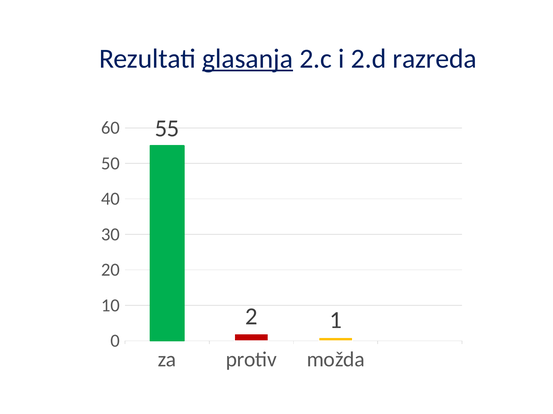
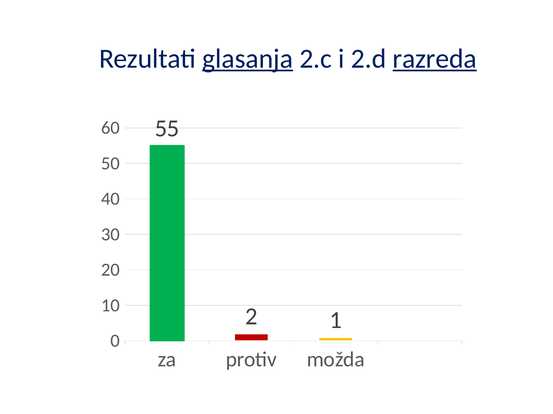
razreda underline: none -> present (435, 59)
